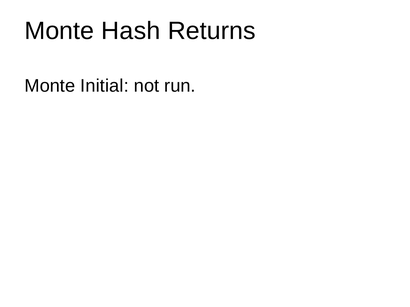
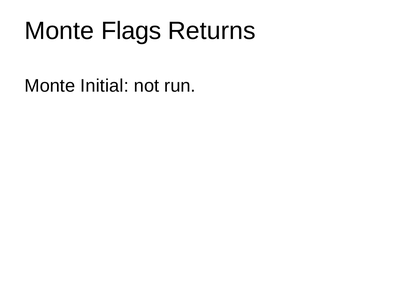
Hash: Hash -> Flags (131, 31)
